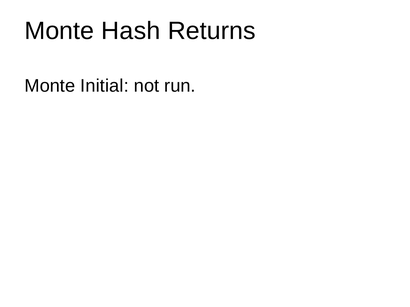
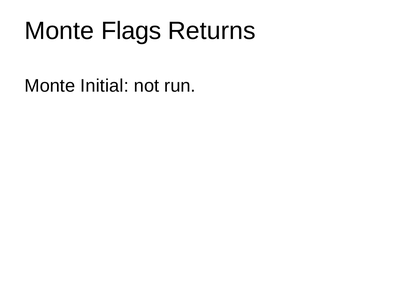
Hash: Hash -> Flags (131, 31)
